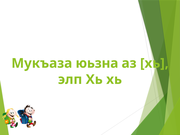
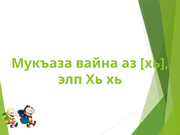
юьзна: юьзна -> вайна (97, 63)
